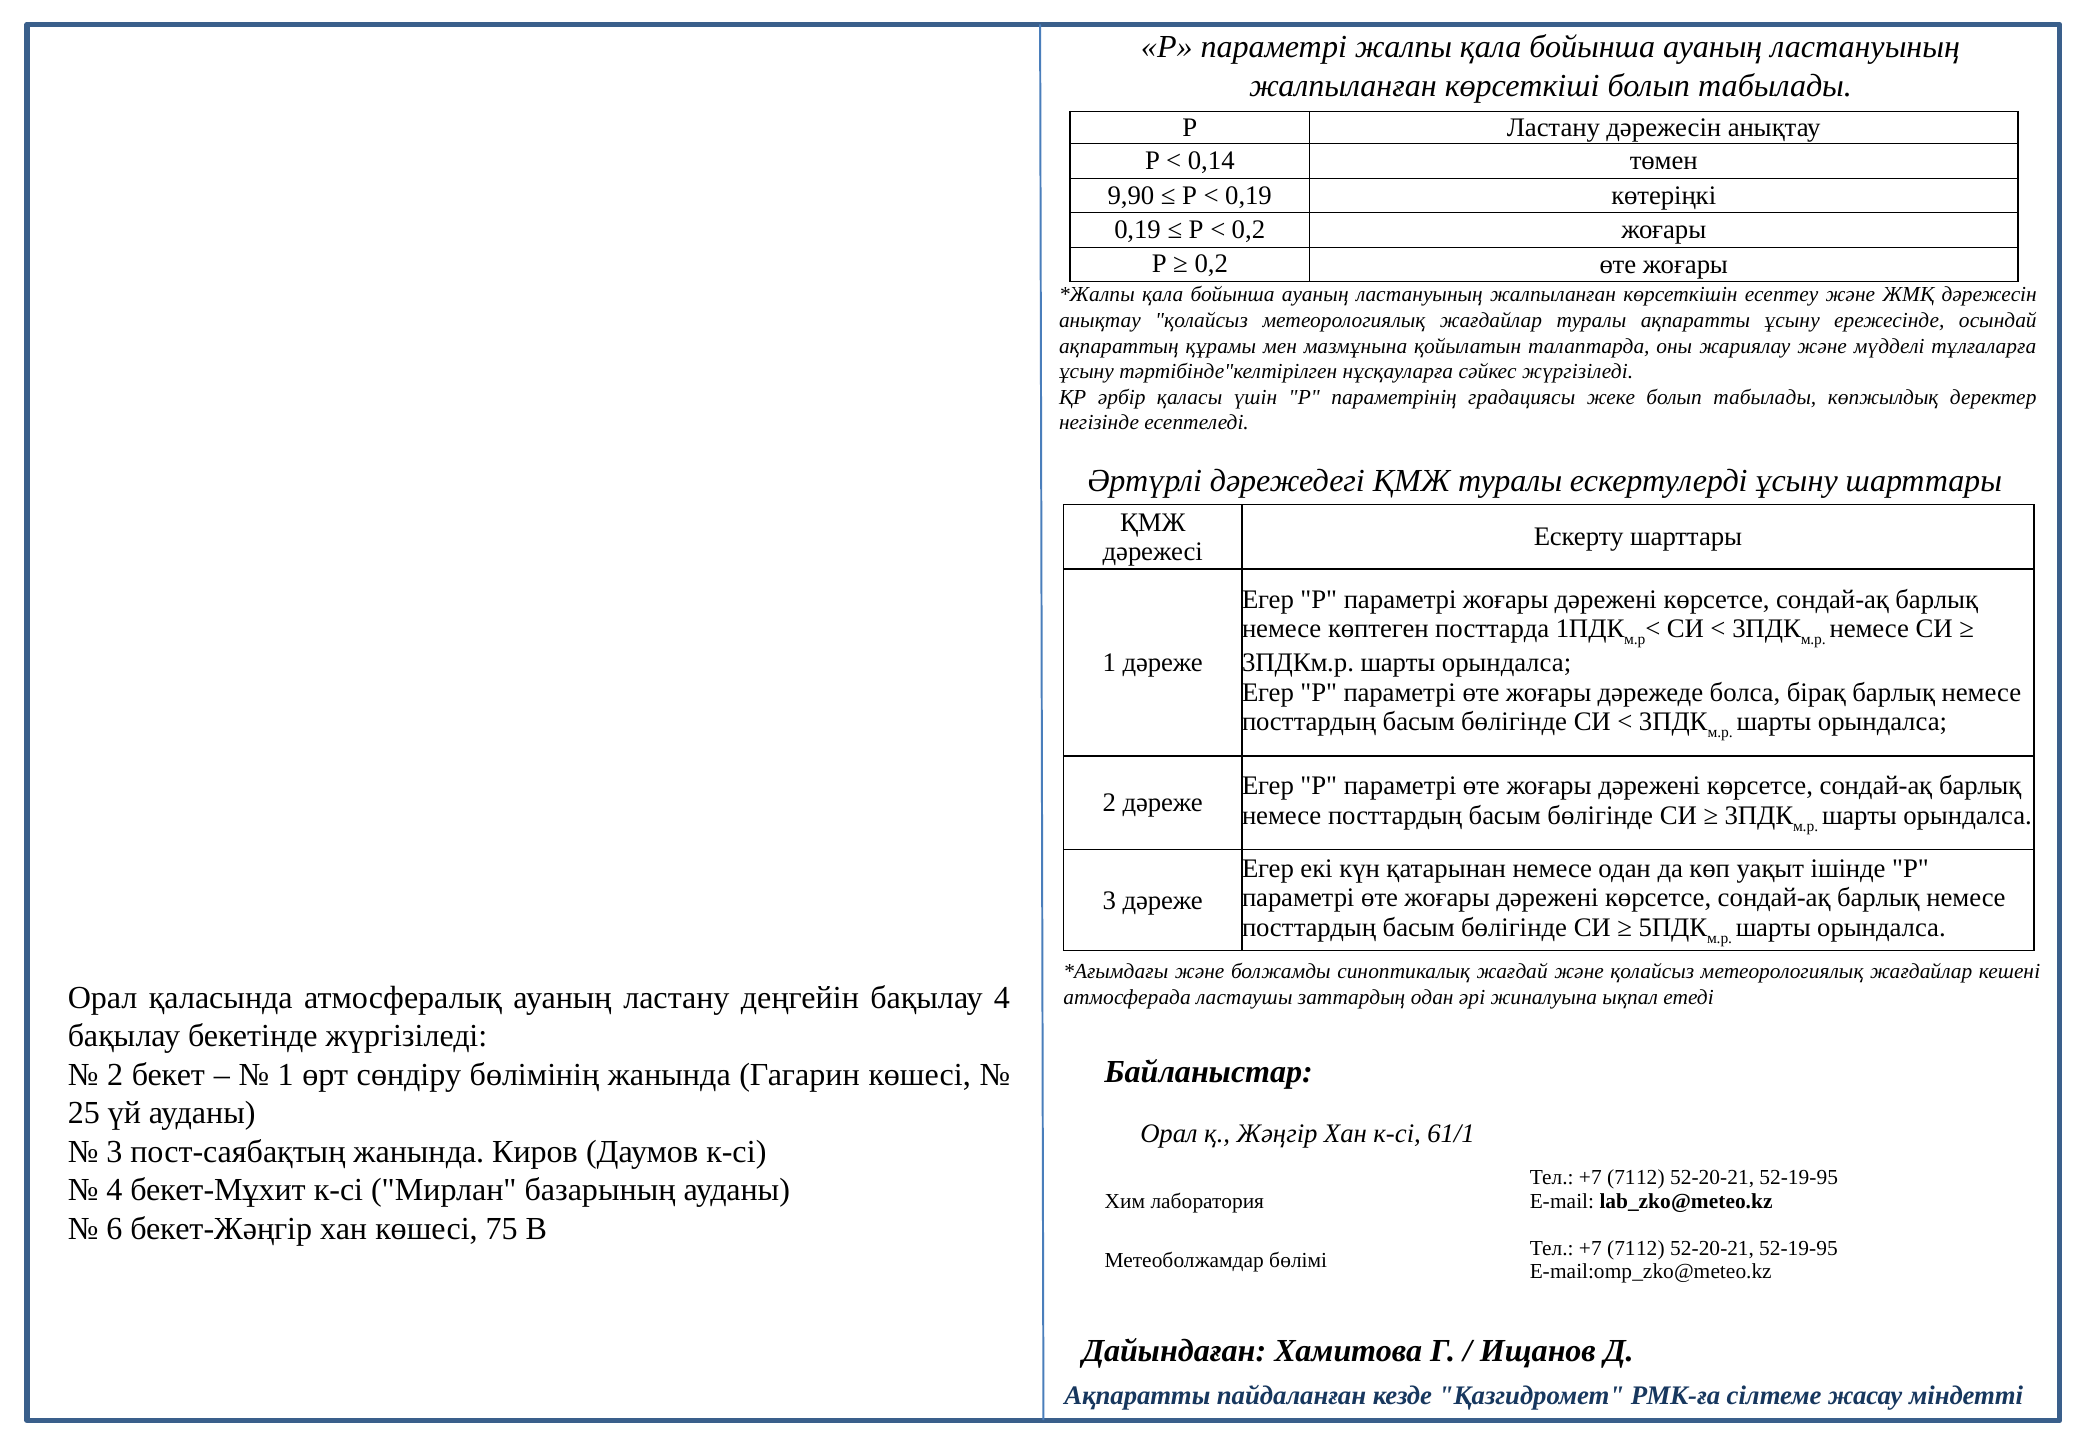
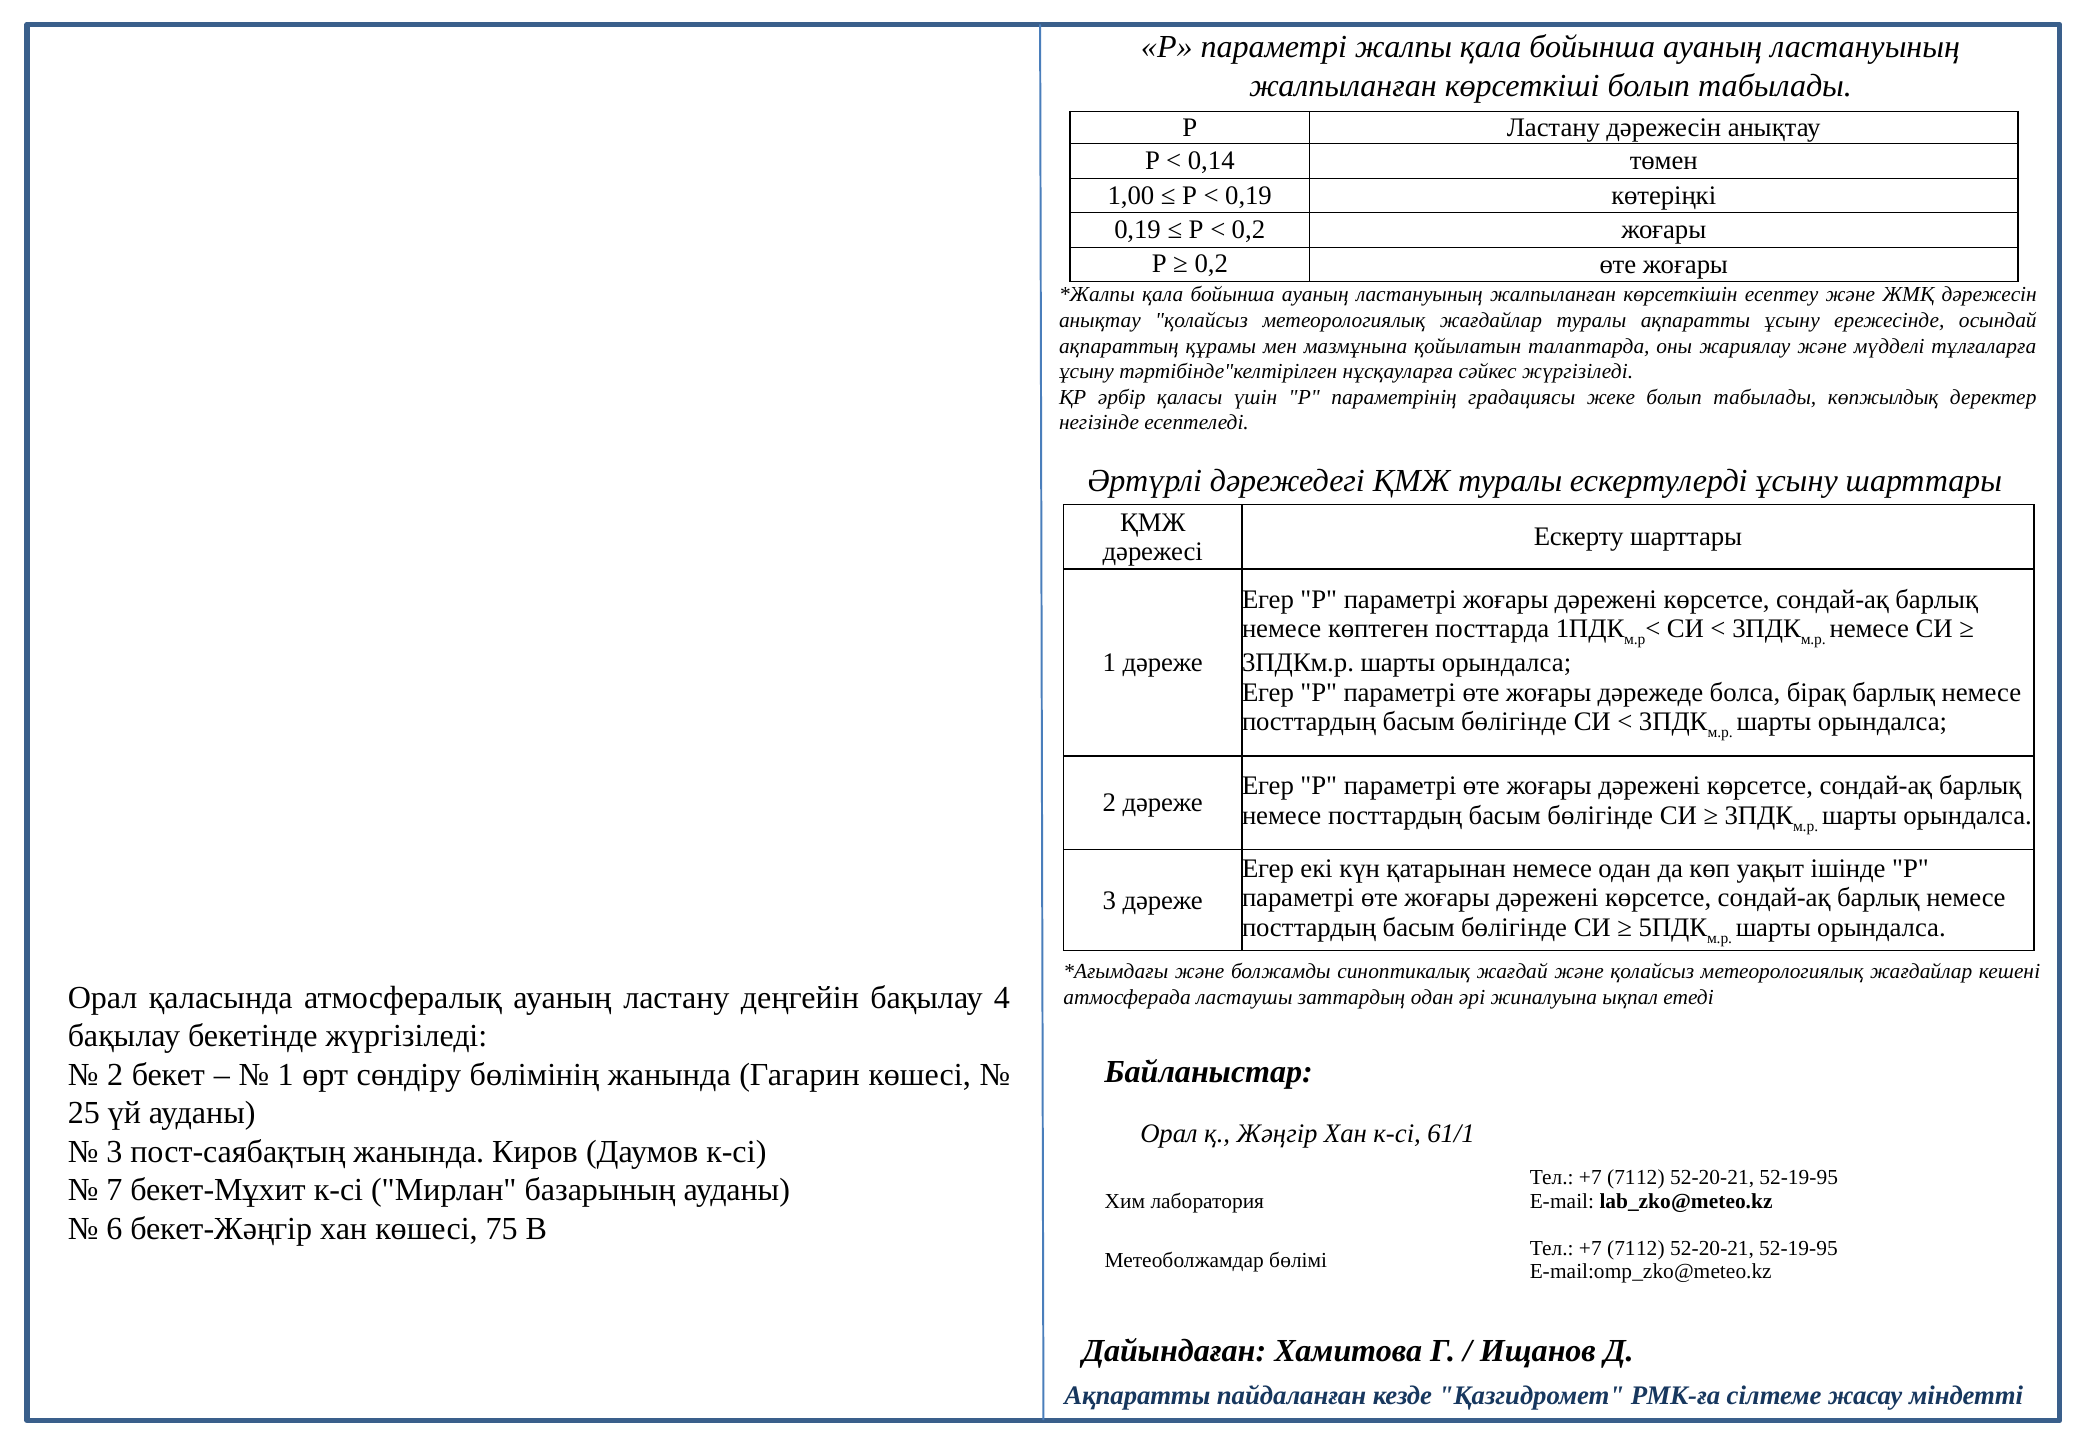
9,90: 9,90 -> 1,00 (1131, 195)
4: 4 -> 7 (114, 1190)
